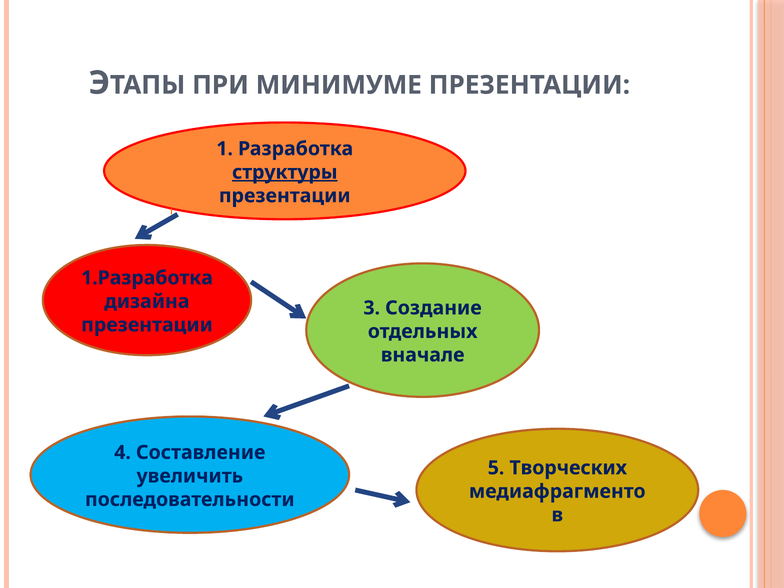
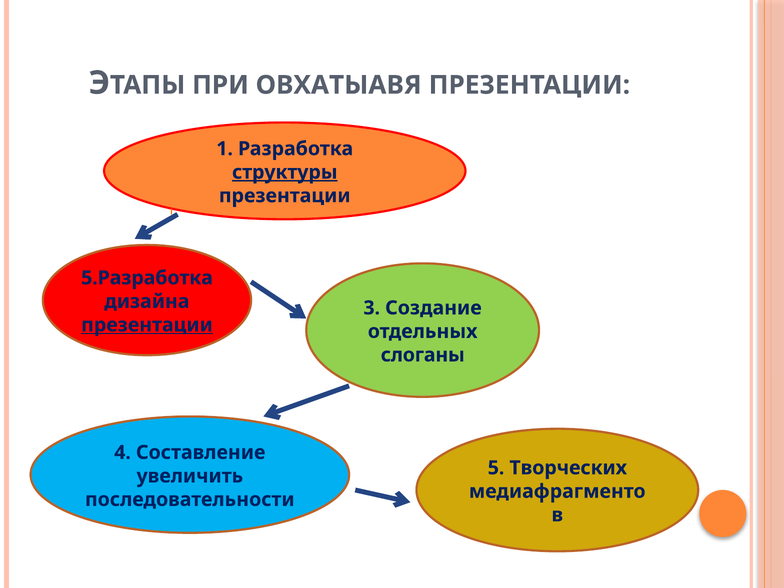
МИНИМУМЕ: МИНИМУМЕ -> ОВХАТЫАВЯ (339, 85)
1.Разработка: 1.Разработка -> 5.Разработка (147, 278)
презентации underline: none -> present (147, 325)
вначале: вначале -> слоганы (423, 355)
